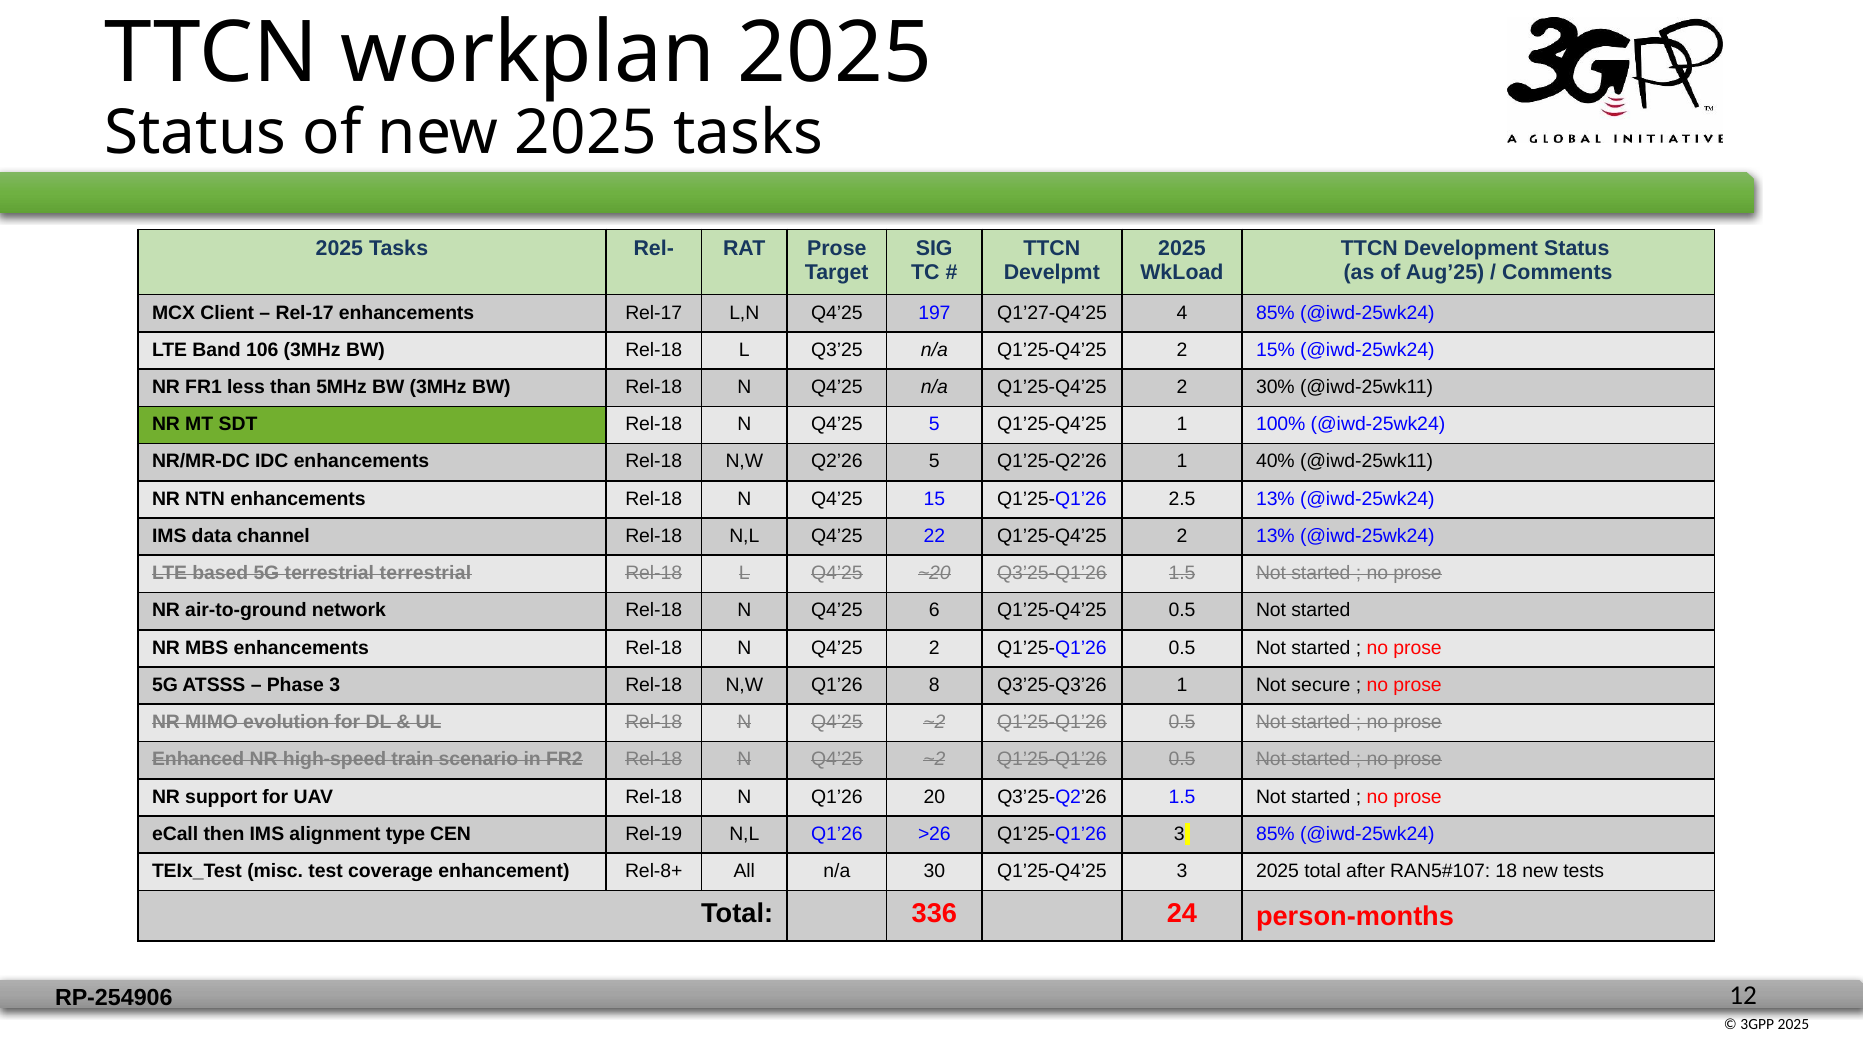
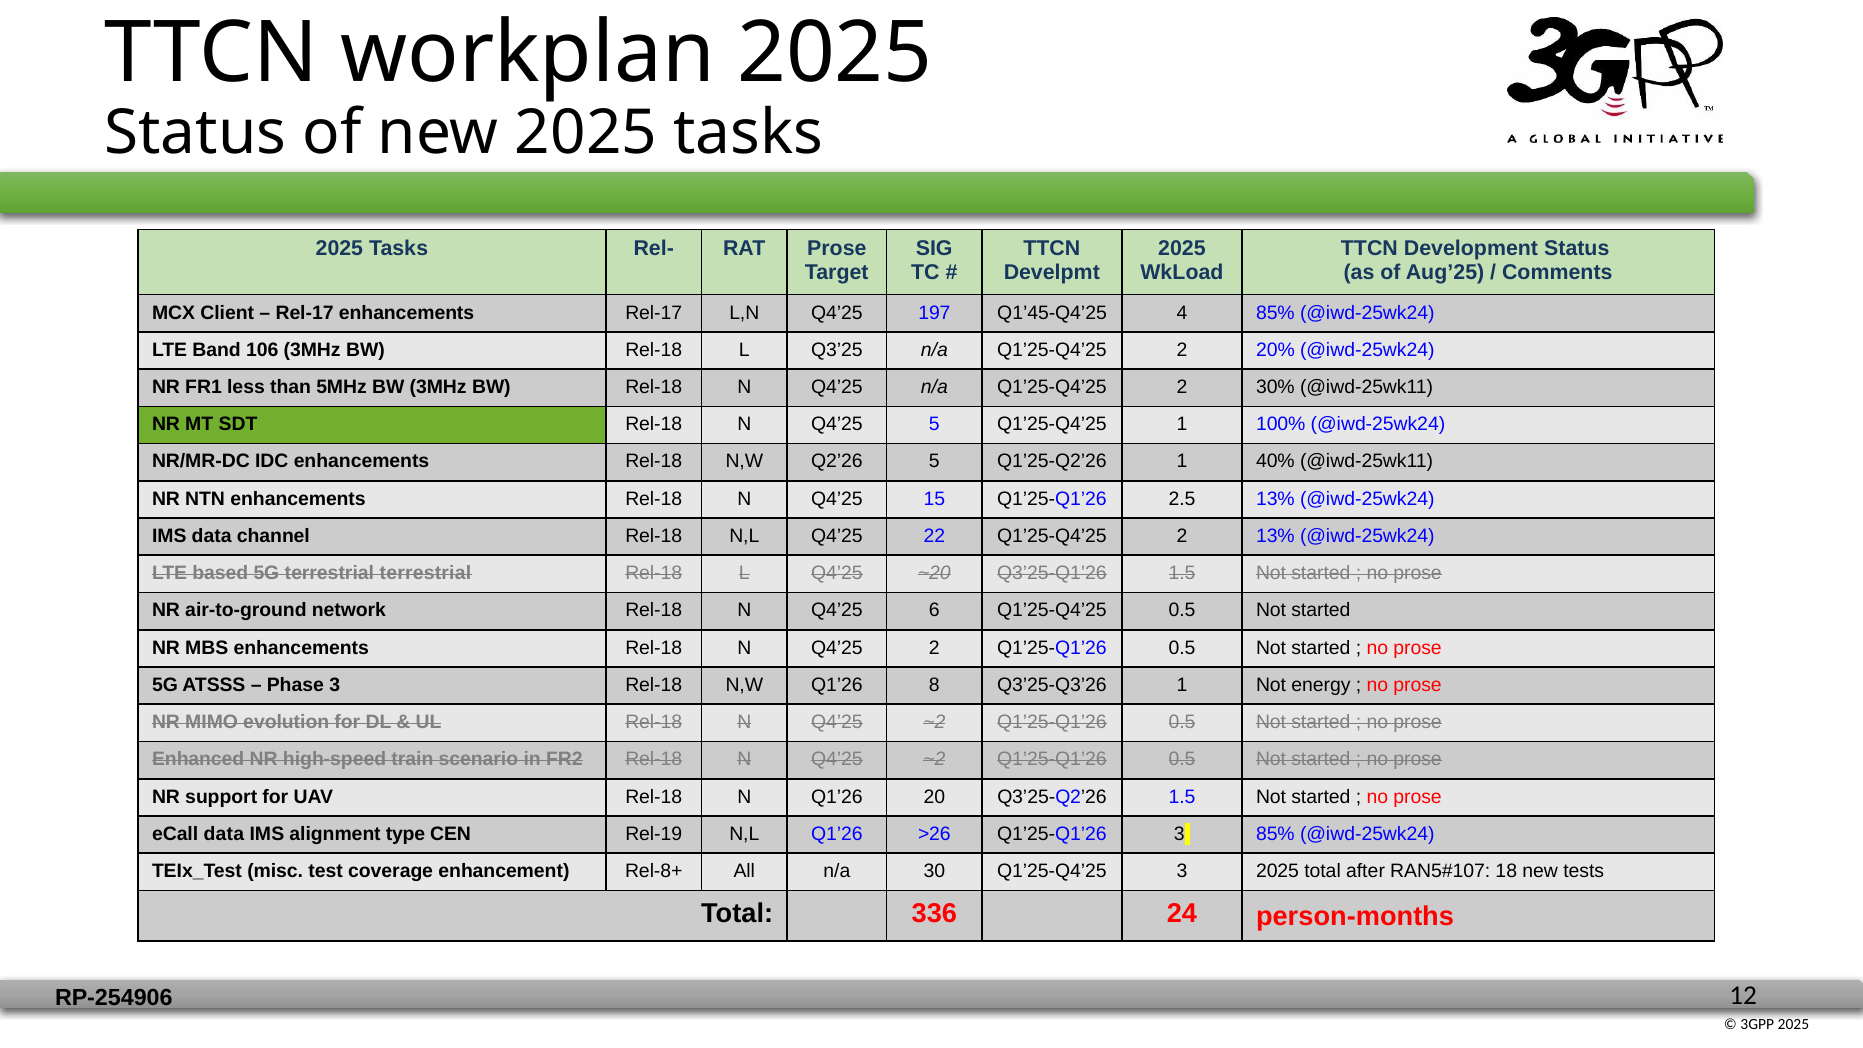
Q1’27-Q4’25: Q1’27-Q4’25 -> Q1’45-Q4’25 (1052, 313)
15%: 15% -> 20% (1275, 350)
secure: secure -> energy (1321, 685)
eCall then: then -> data (224, 834)
